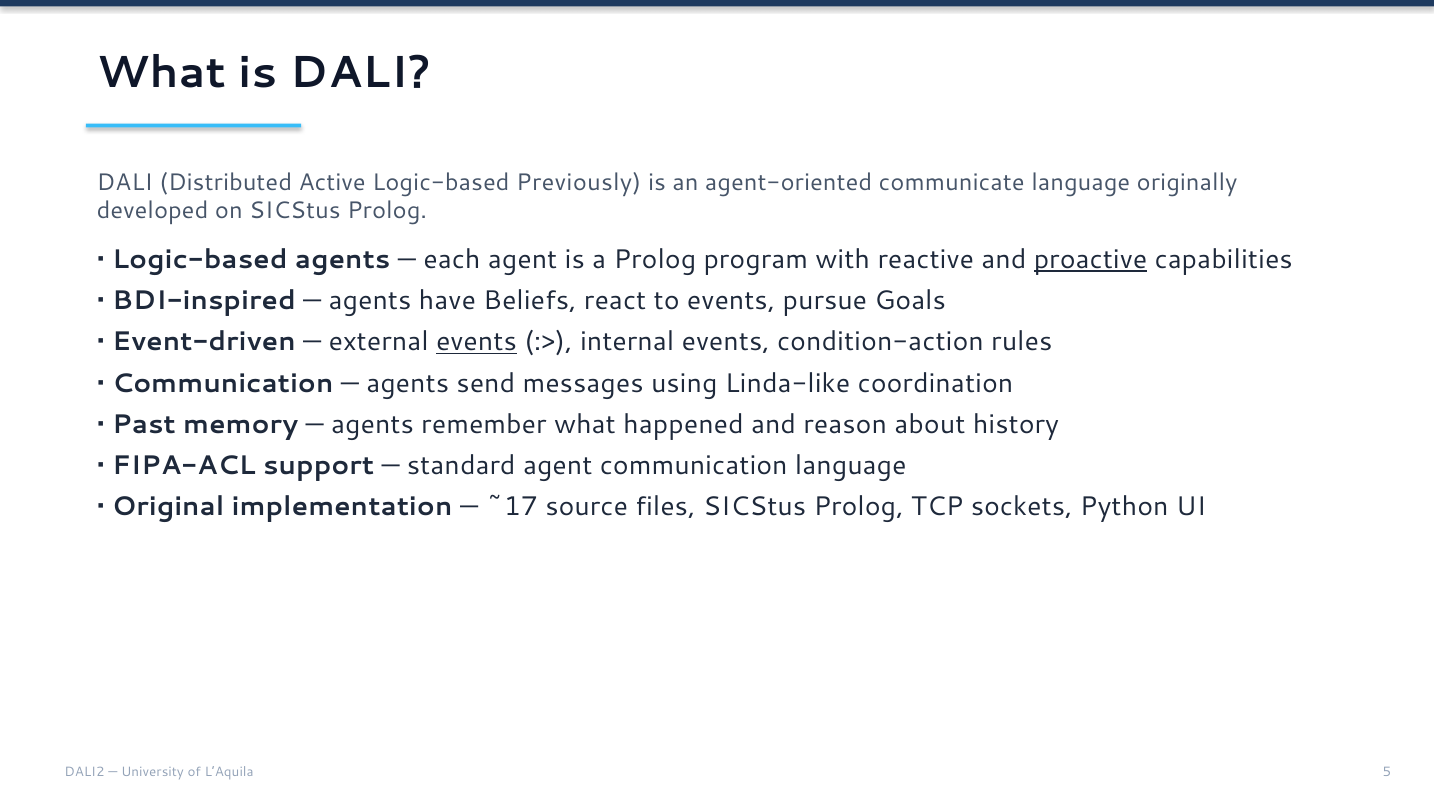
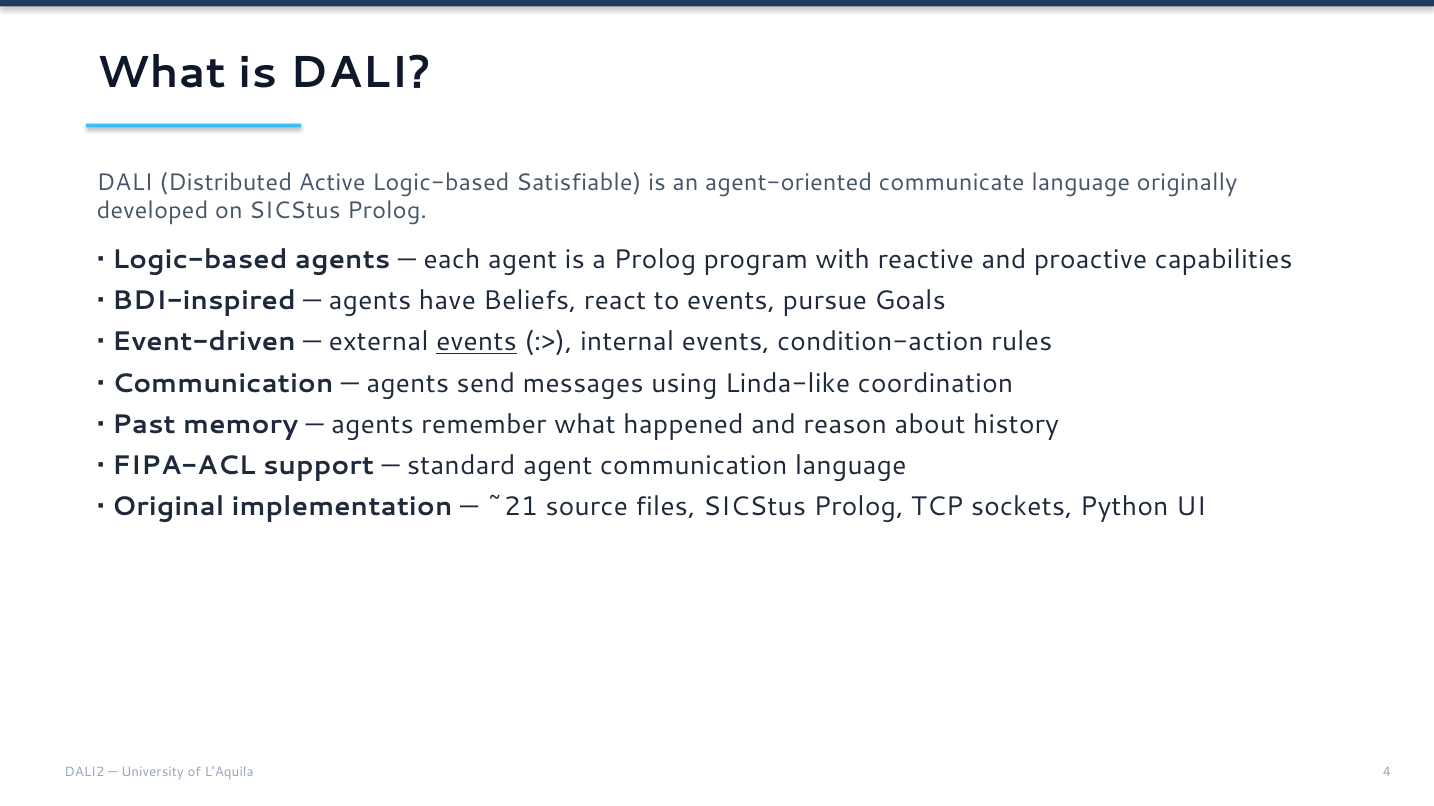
Previously: Previously -> Satisfiable (579, 183)
proactive underline: present -> none (1091, 260)
~17: ~17 -> ~21 (512, 507)
5: 5 -> 4 (1387, 773)
